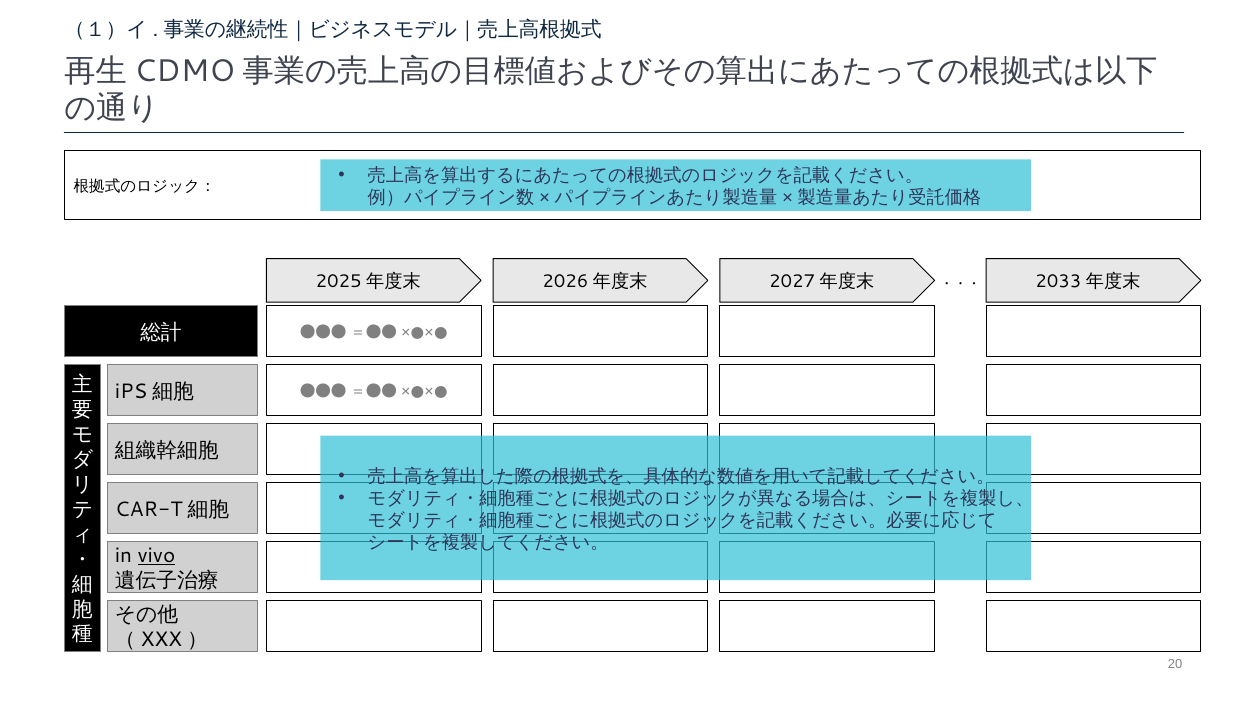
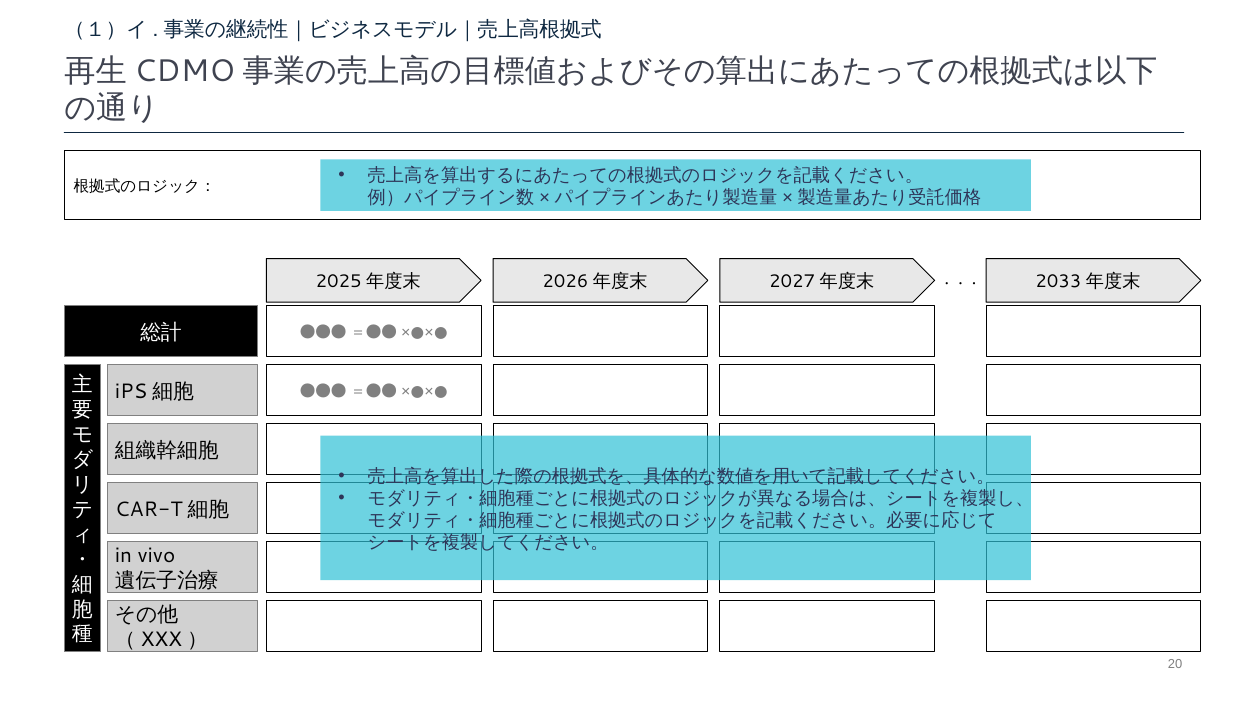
vivo underline: present -> none (156, 556)
